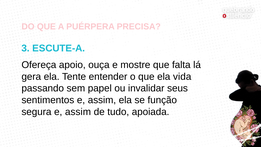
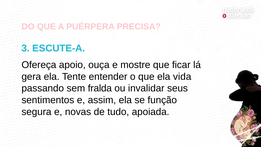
falta: falta -> ficar (181, 65)
papel: papel -> fralda (100, 88)
segura e assim: assim -> novas (78, 112)
